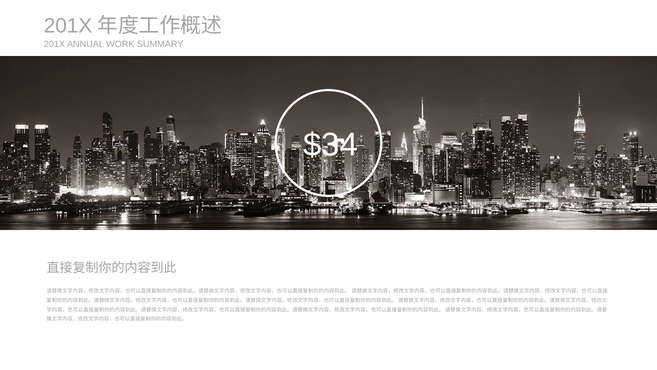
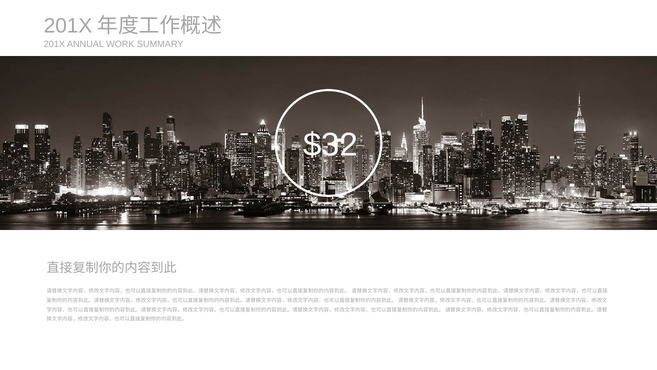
$34: $34 -> $32 (331, 145)
